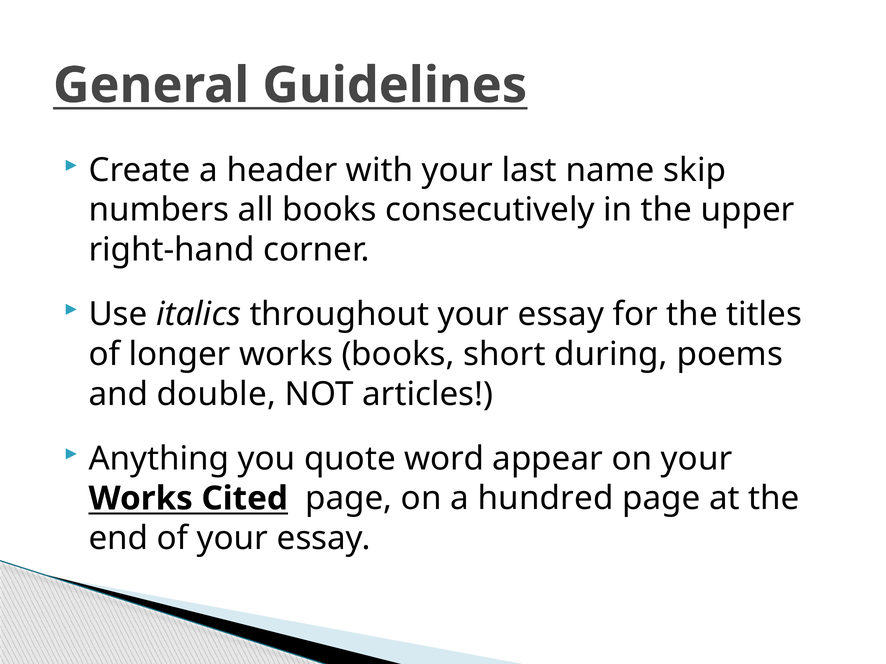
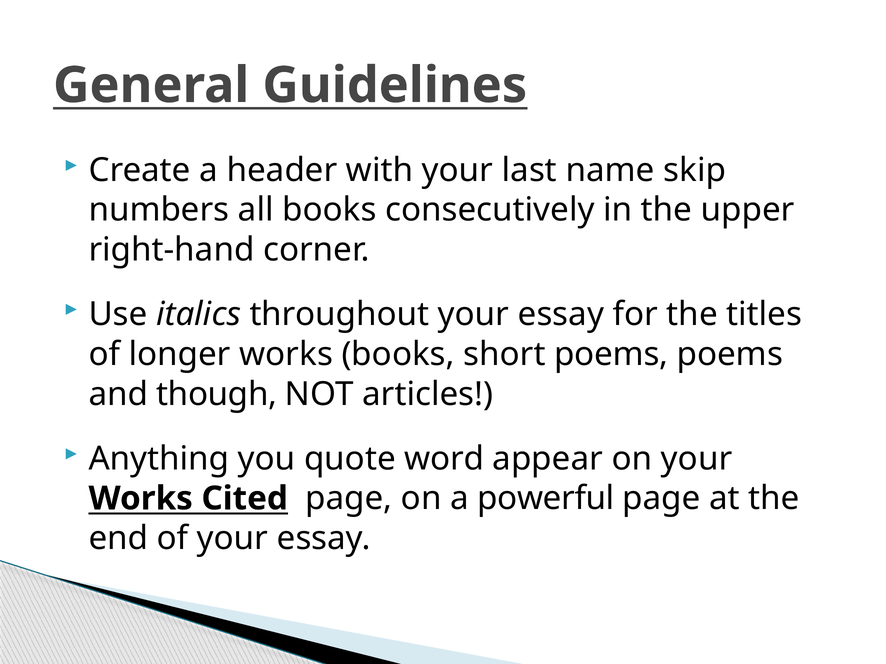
short during: during -> poems (611, 354)
double: double -> though (217, 394)
hundred: hundred -> powerful (546, 499)
